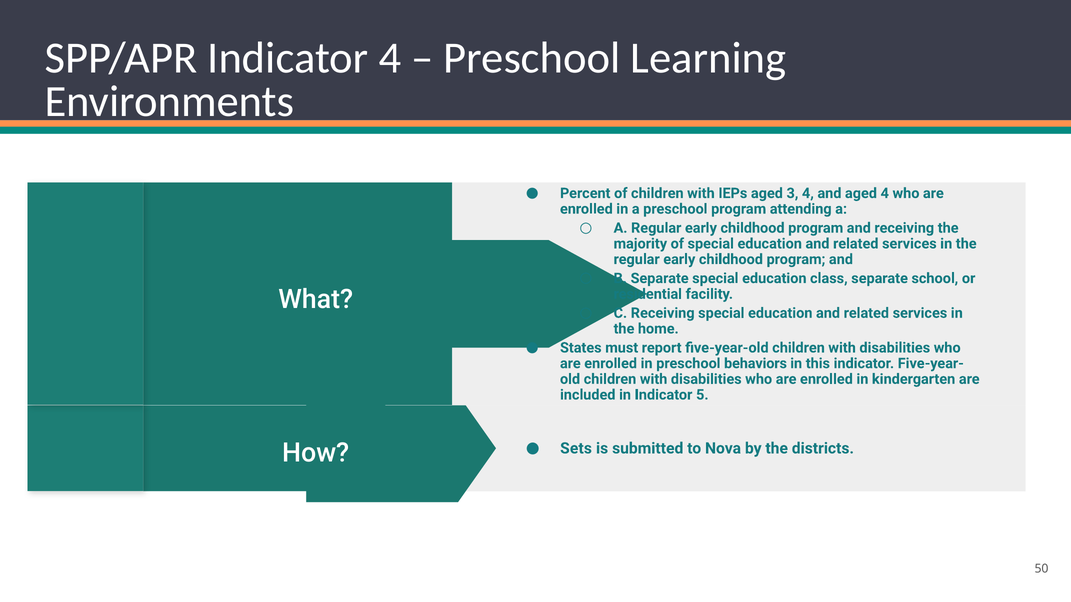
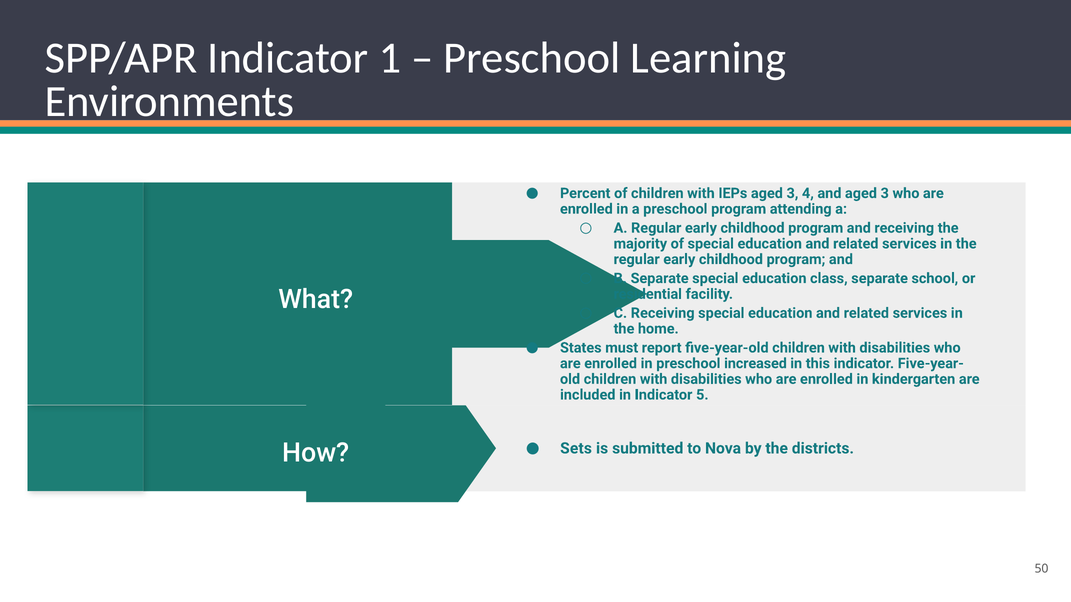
Indicator 4: 4 -> 1 (390, 58)
and aged 4: 4 -> 3 (885, 193)
behaviors: behaviors -> increased (756, 364)
